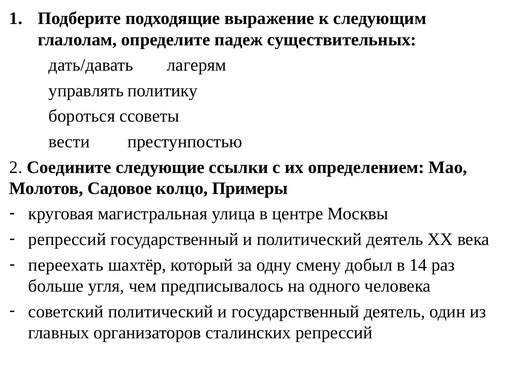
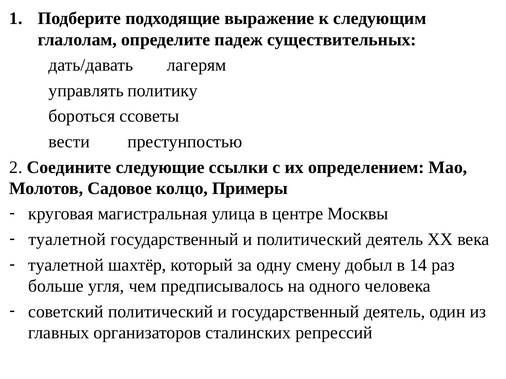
репрессий: репрессий -> туалетной (67, 240)
переехать: переехать -> туалетной (66, 265)
